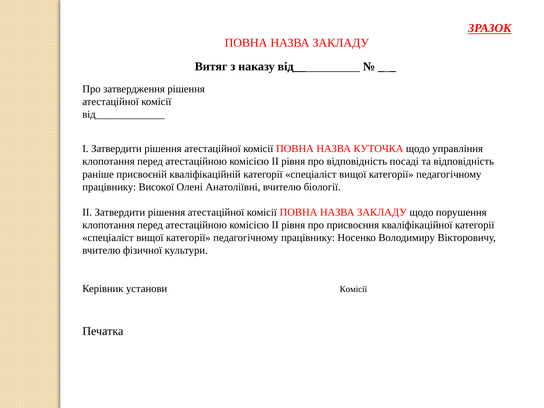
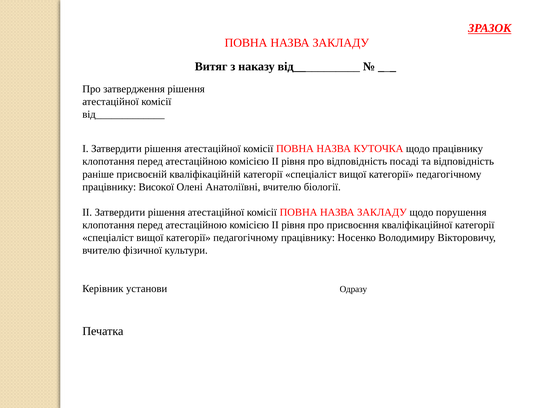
щодо управління: управління -> працівнику (458, 149)
установи Комісії: Комісії -> Одразу (353, 289)
